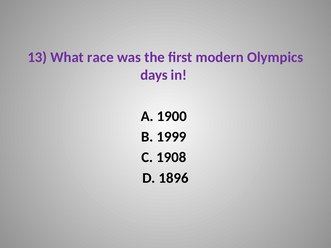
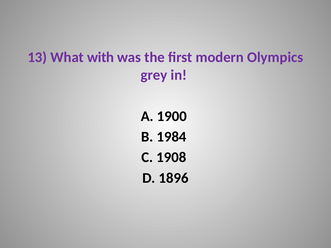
race: race -> with (101, 57)
days: days -> grey (154, 75)
1999: 1999 -> 1984 (172, 137)
